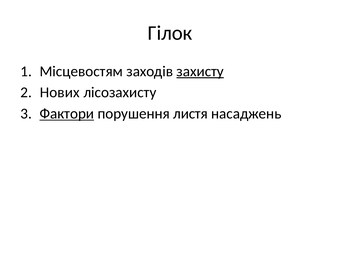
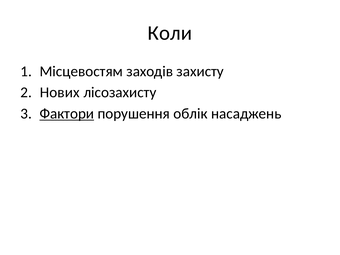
Гілок: Гілок -> Коли (170, 33)
захисту underline: present -> none (200, 71)
листя: листя -> облік (190, 114)
